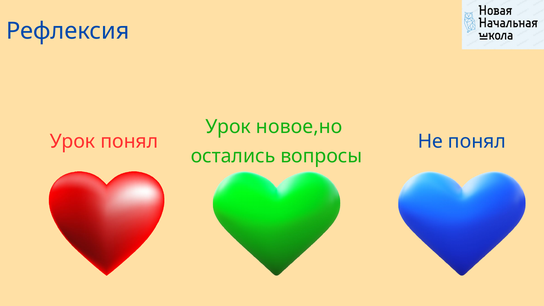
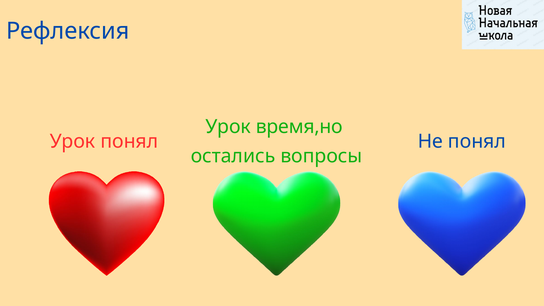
новое,но: новое,но -> время,но (299, 127)
